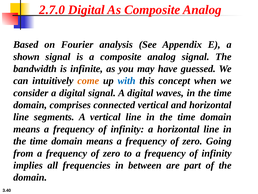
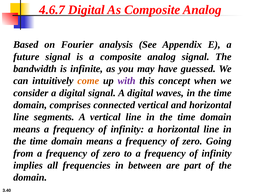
2.7.0: 2.7.0 -> 4.6.7 (52, 10)
shown: shown -> future (26, 57)
with colour: blue -> purple (127, 81)
